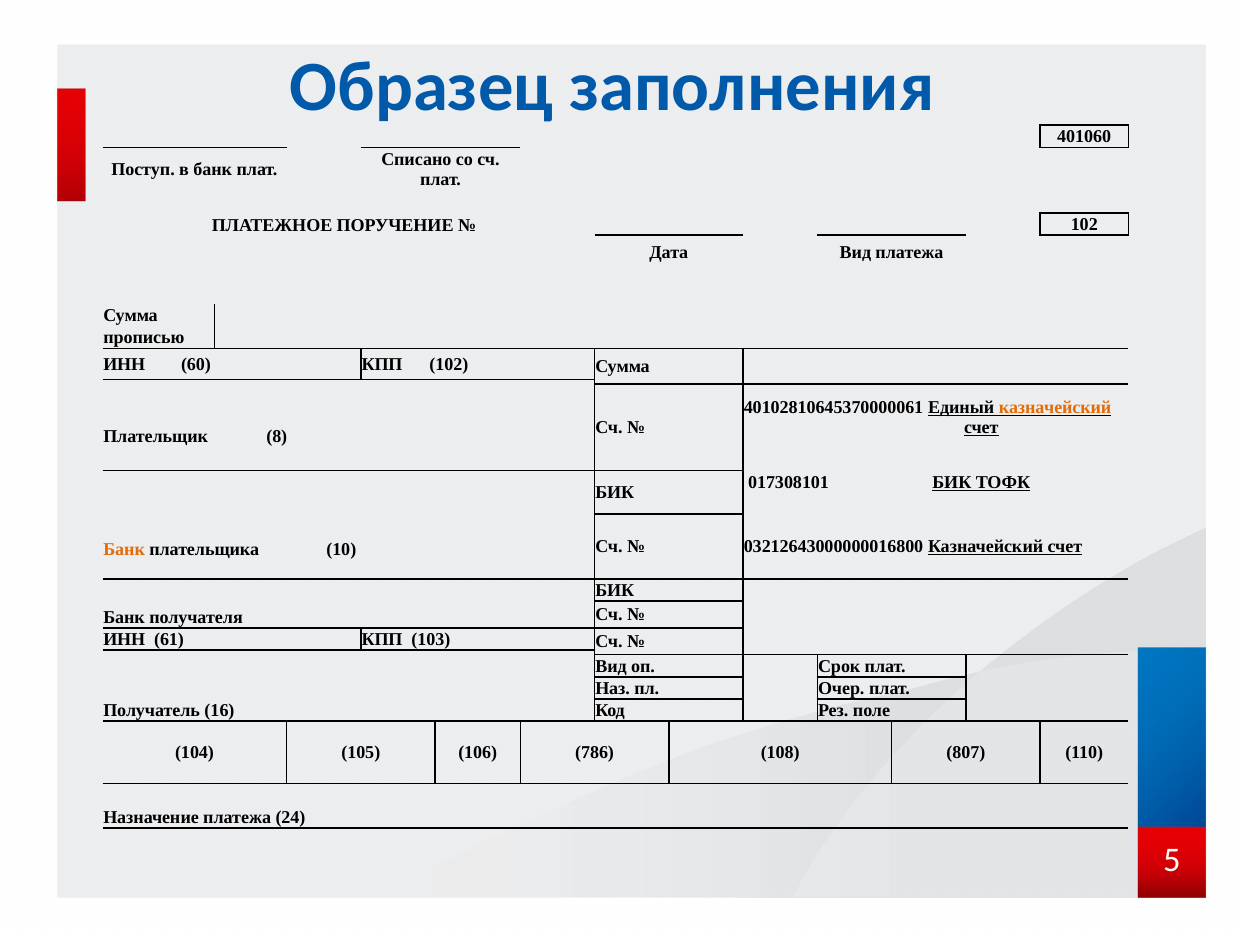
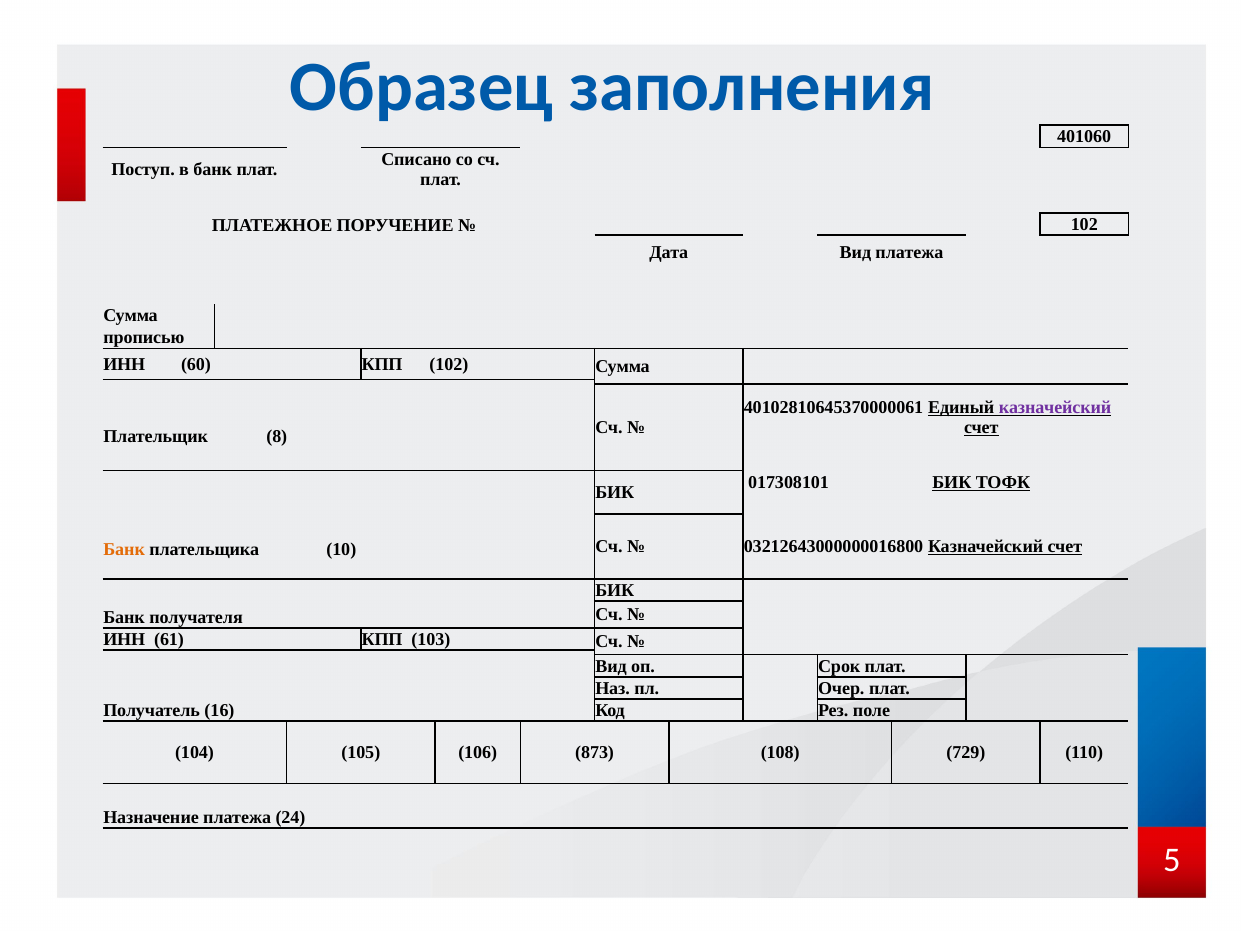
казначейский colour: orange -> purple (1055, 407)
786: 786 -> 873 (595, 753)
807: 807 -> 729 (966, 753)
